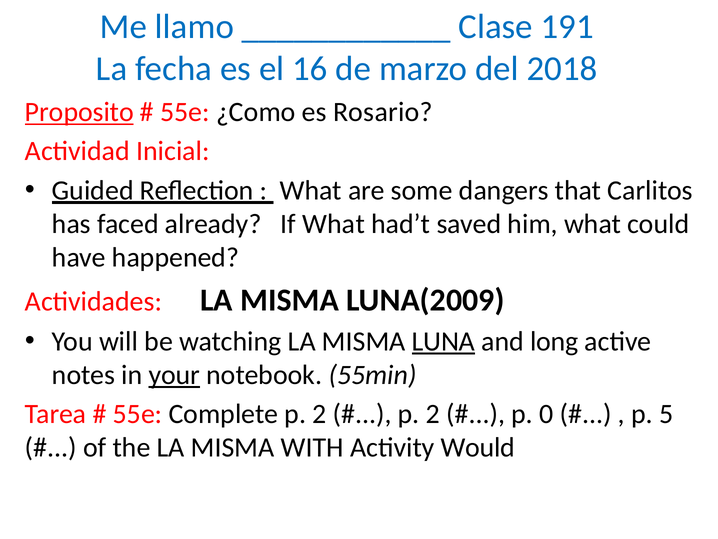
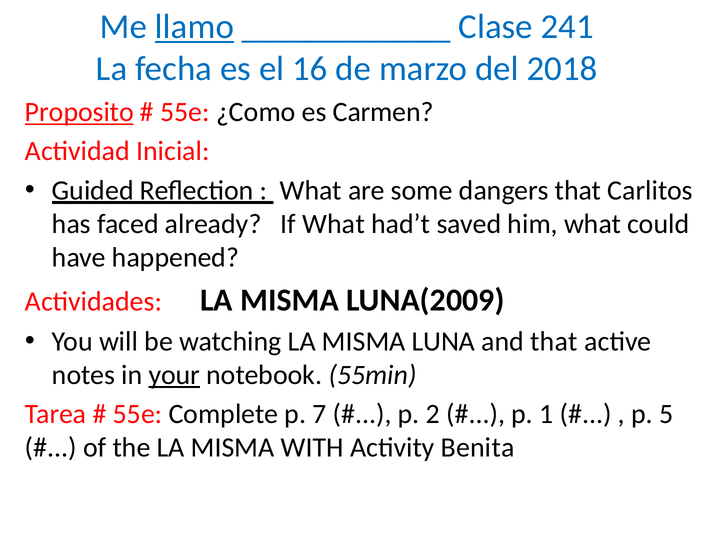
llamo underline: none -> present (194, 27)
191: 191 -> 241 (567, 27)
Rosario: Rosario -> Carmen (383, 112)
LUNA underline: present -> none (443, 341)
and long: long -> that (554, 341)
Complete p 2: 2 -> 7 (319, 414)
0: 0 -> 1 (546, 414)
Would: Would -> Benita (478, 447)
